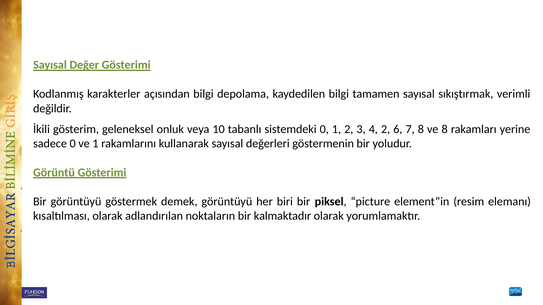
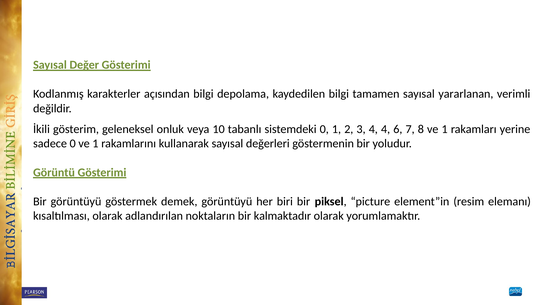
sıkıştırmak: sıkıştırmak -> yararlanan (466, 94)
4 2: 2 -> 4 (386, 129)
8 ve 8: 8 -> 1 (445, 129)
